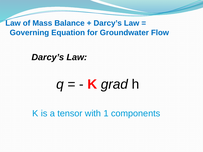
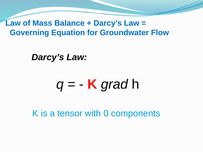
1: 1 -> 0 (106, 114)
